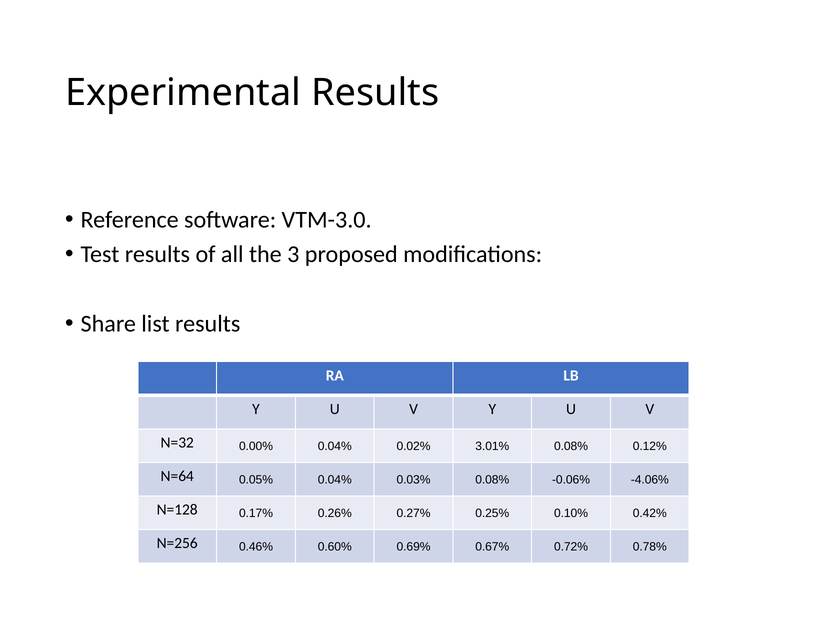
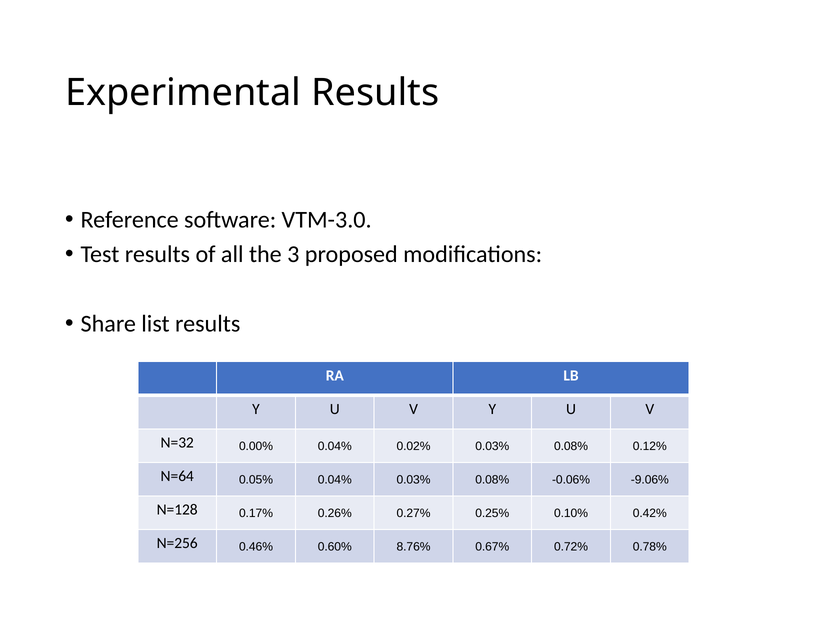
0.02% 3.01%: 3.01% -> 0.03% (492, 446)
-4.06%: -4.06% -> -9.06% (650, 480)
0.69%: 0.69% -> 8.76% (414, 547)
